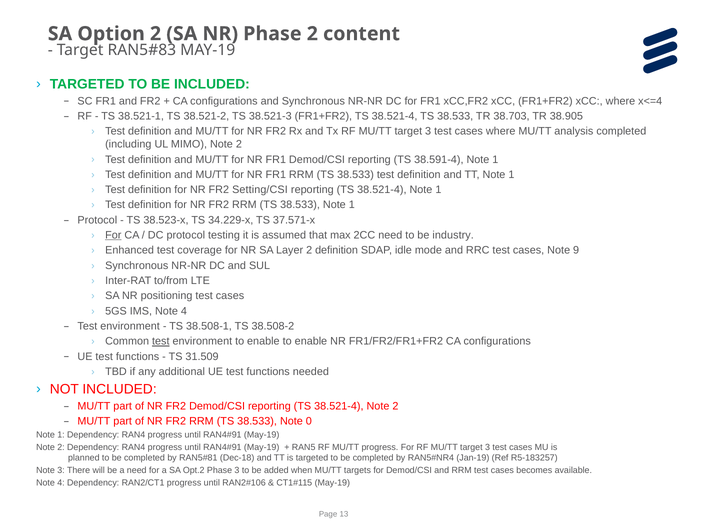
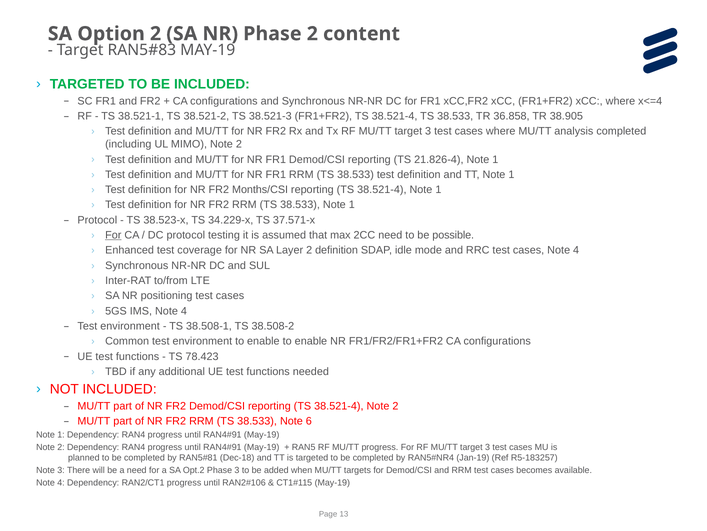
38.703: 38.703 -> 36.858 (512, 116)
38.591-4: 38.591-4 -> 21.826-4 (439, 159)
Setting/CSI: Setting/CSI -> Months/CSI (260, 189)
industry: industry -> possible (453, 235)
cases Note 9: 9 -> 4 (576, 250)
test underline: present -> none (161, 341)
31.509: 31.509 -> 78.423 (202, 356)
0: 0 -> 6 (309, 421)
